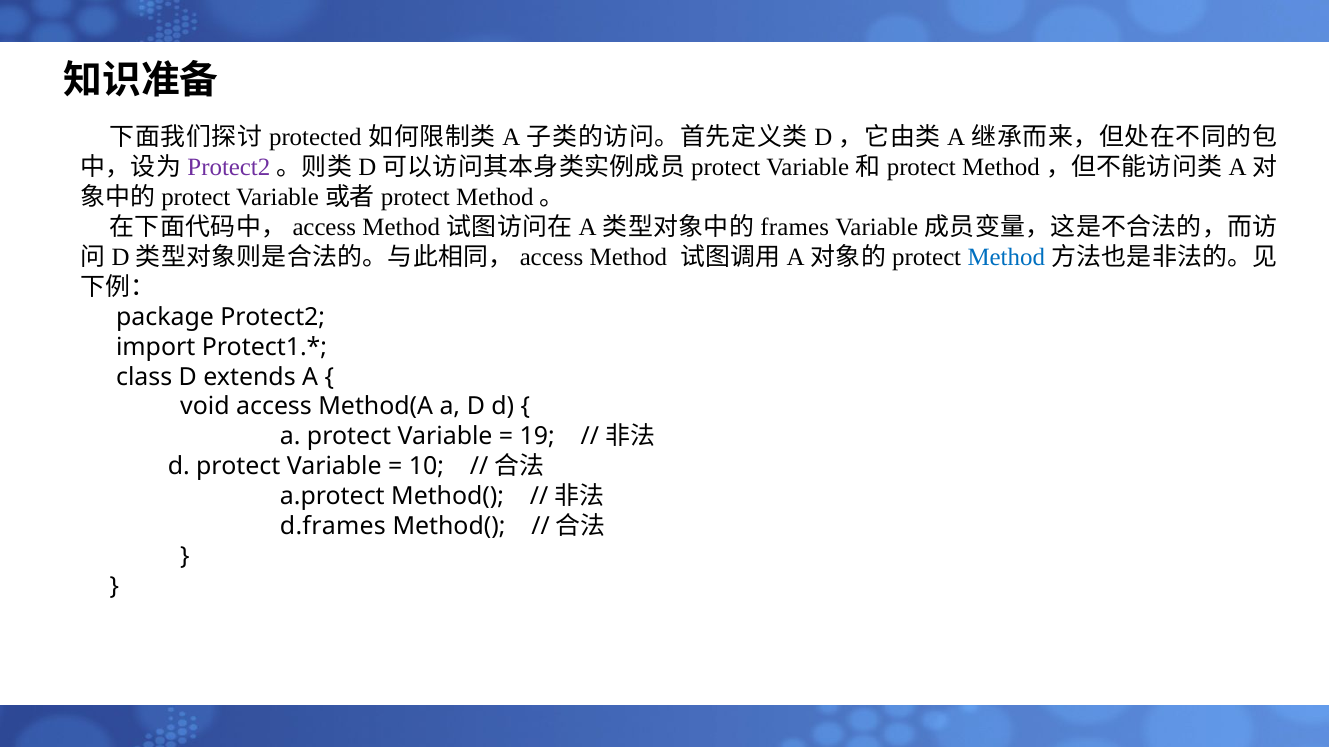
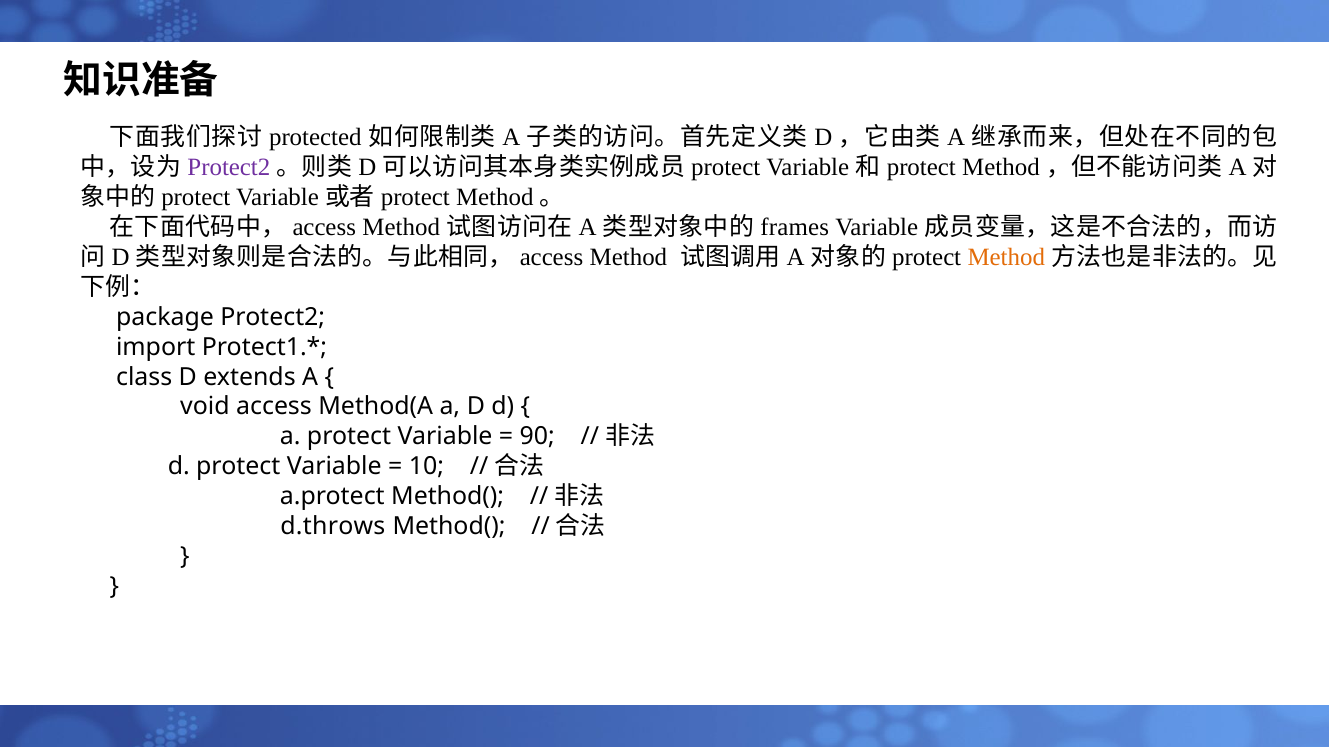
Method colour: blue -> orange (1006, 257)
19: 19 -> 90 (537, 437)
d.frames: d.frames -> d.throws (333, 527)
